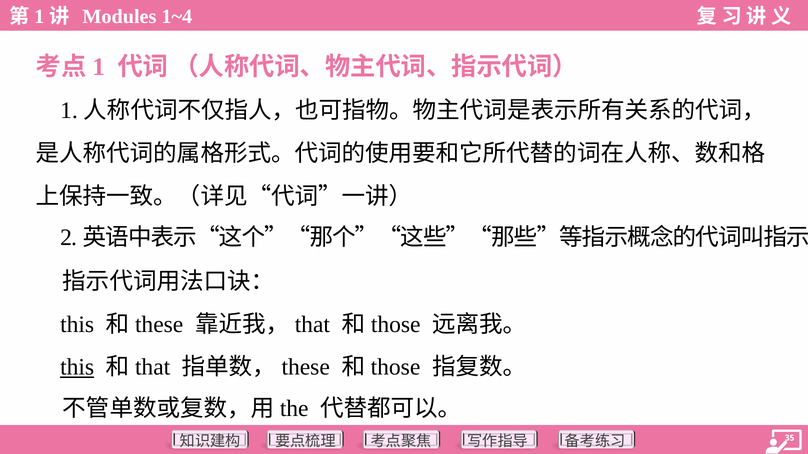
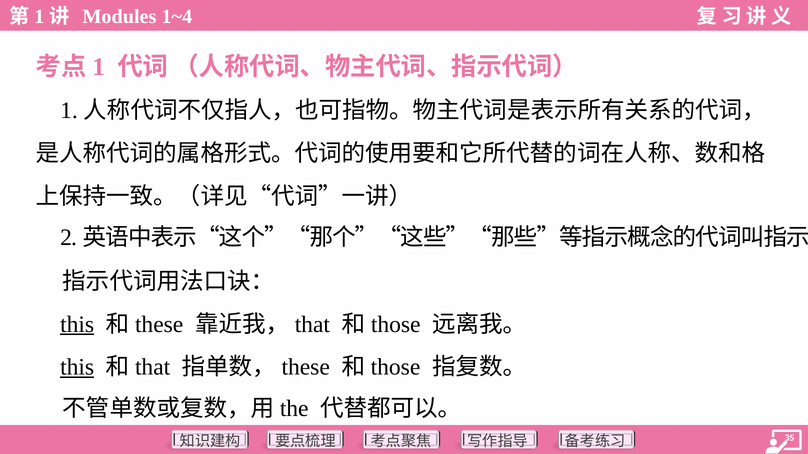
this underline: none -> present (77, 325)
